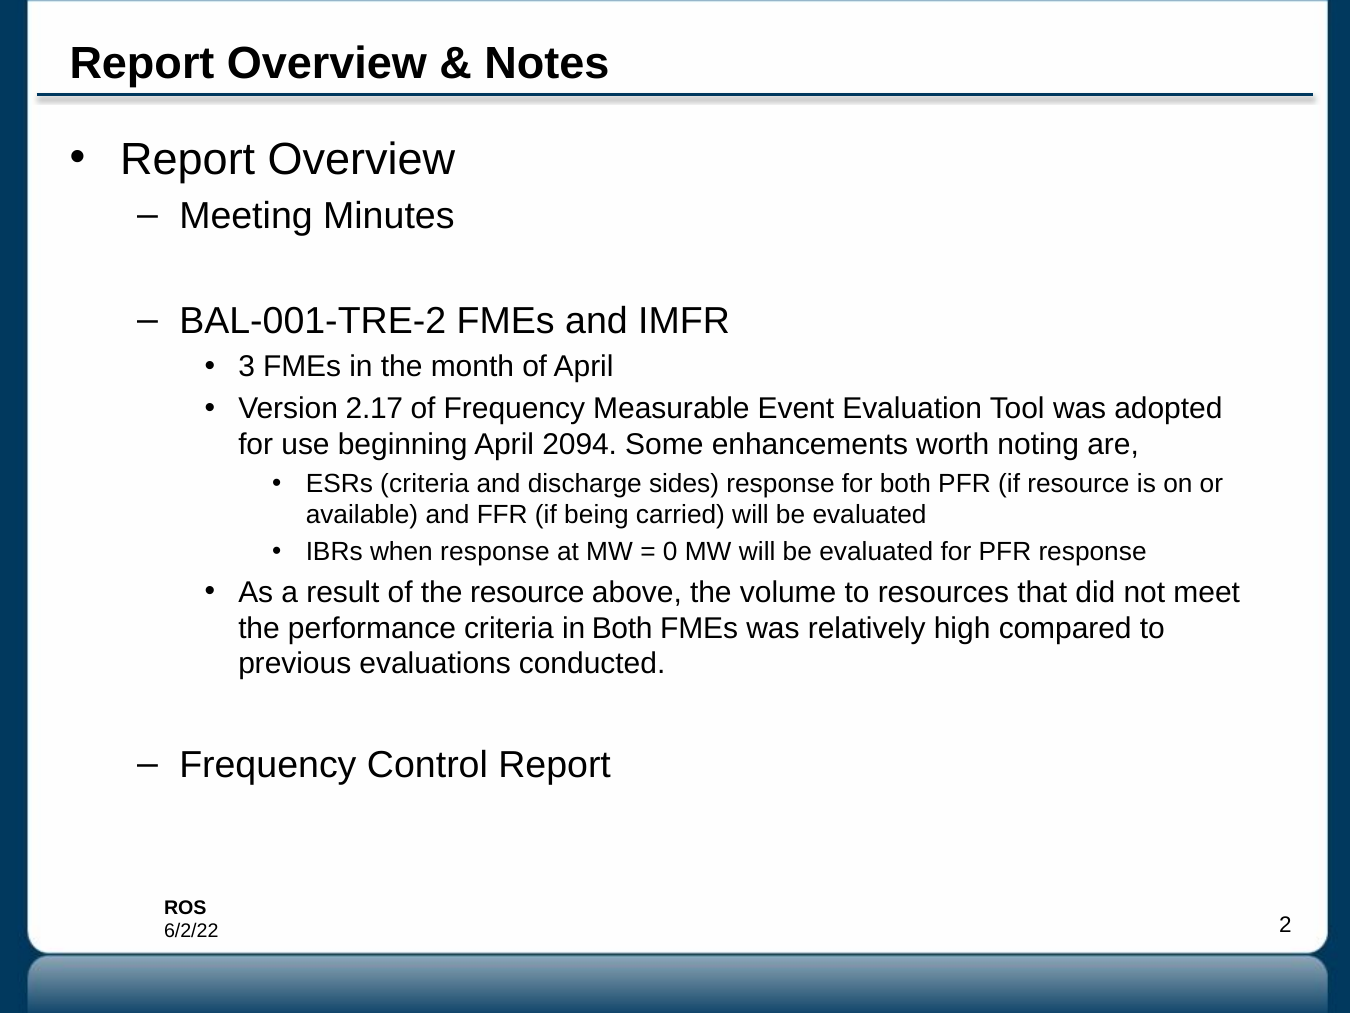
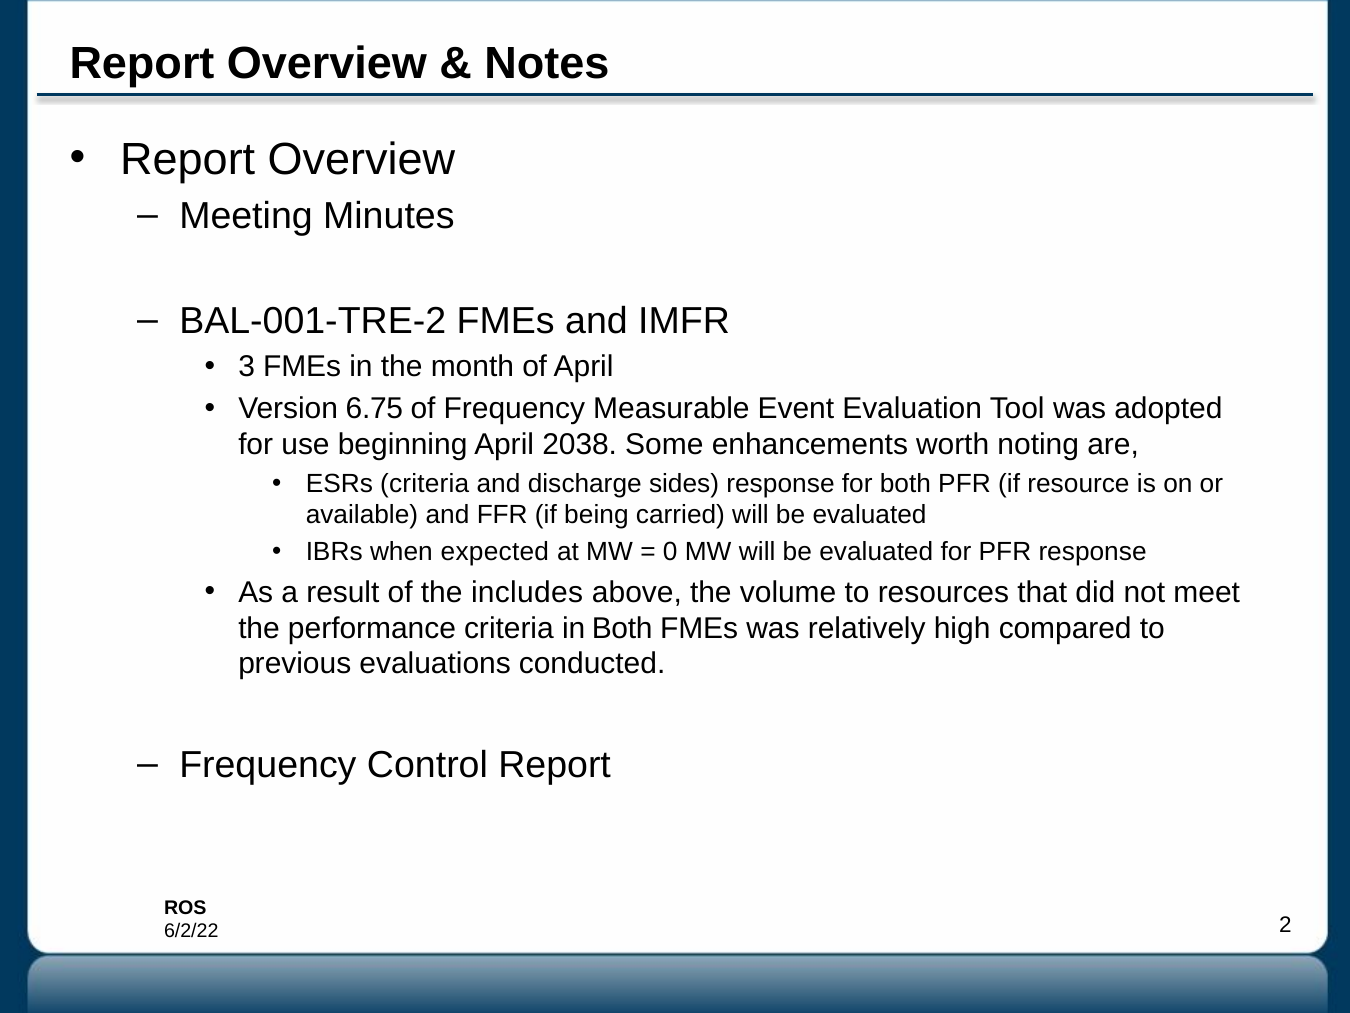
2.17: 2.17 -> 6.75 (374, 409)
2094: 2094 -> 2038 (580, 445)
when response: response -> expected (495, 552)
the resource: resource -> includes (527, 592)
